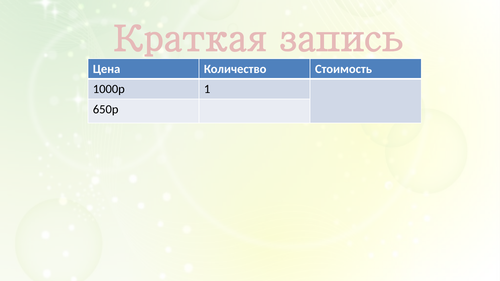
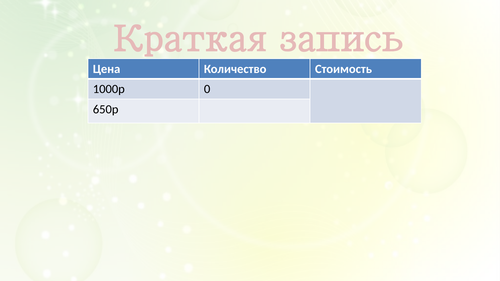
1: 1 -> 0 (207, 89)
